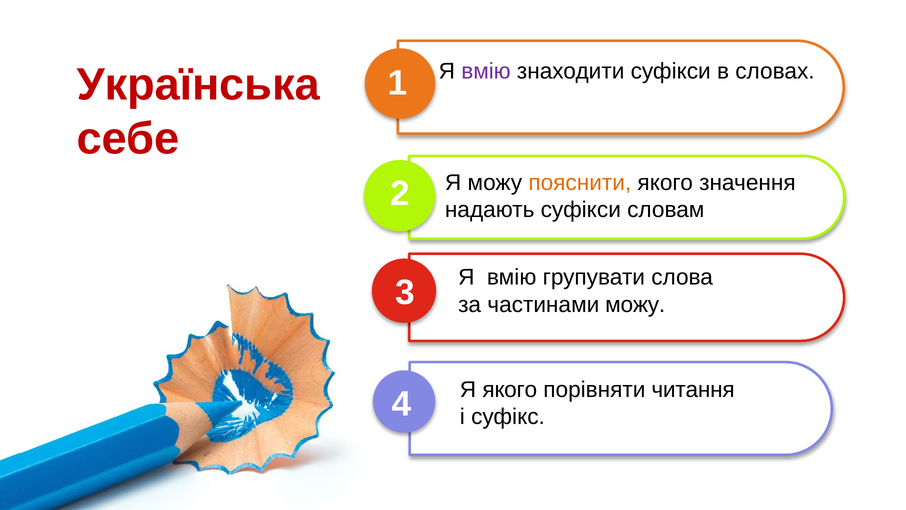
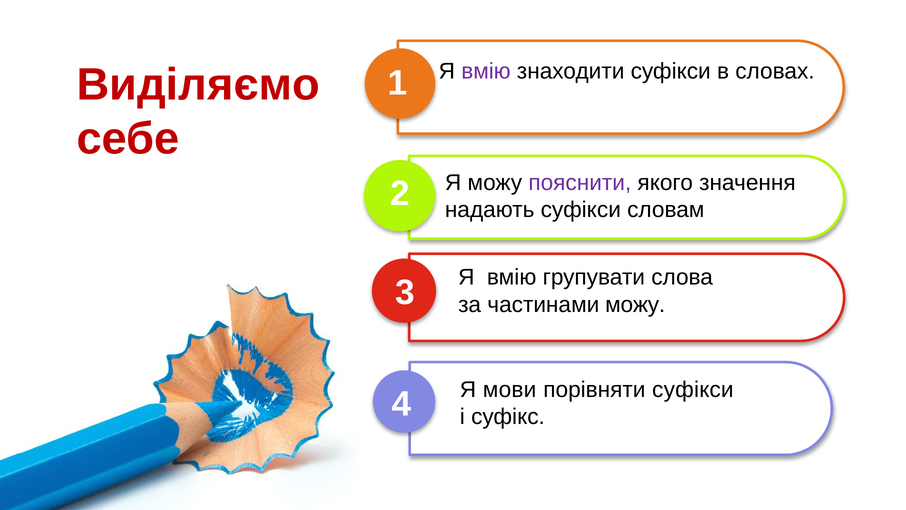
Українська: Українська -> Виділяємо (198, 84)
пояснити colour: orange -> purple (580, 183)
Я якого: якого -> мови (510, 389)
порівняти читання: читання -> суфікси (693, 389)
